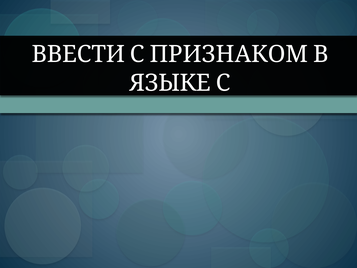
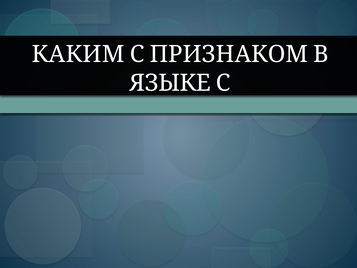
ВВЕСТИ: ВВЕСТИ -> КАКИМ (78, 54)
